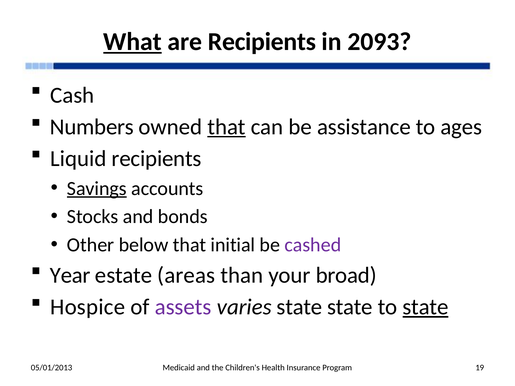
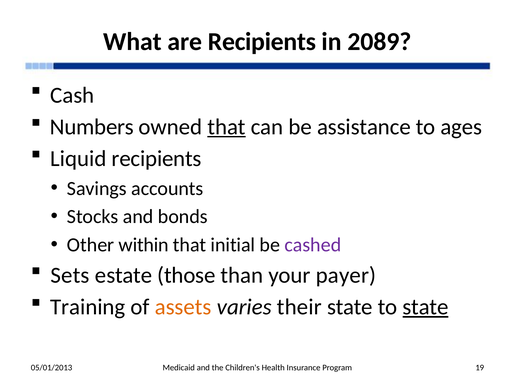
What underline: present -> none (133, 42)
2093: 2093 -> 2089 (379, 42)
Savings underline: present -> none (97, 189)
below: below -> within (144, 245)
Year: Year -> Sets (70, 275)
areas: areas -> those (186, 275)
broad: broad -> payer (346, 275)
Hospice: Hospice -> Training (88, 307)
assets colour: purple -> orange (183, 307)
varies state: state -> their (299, 307)
